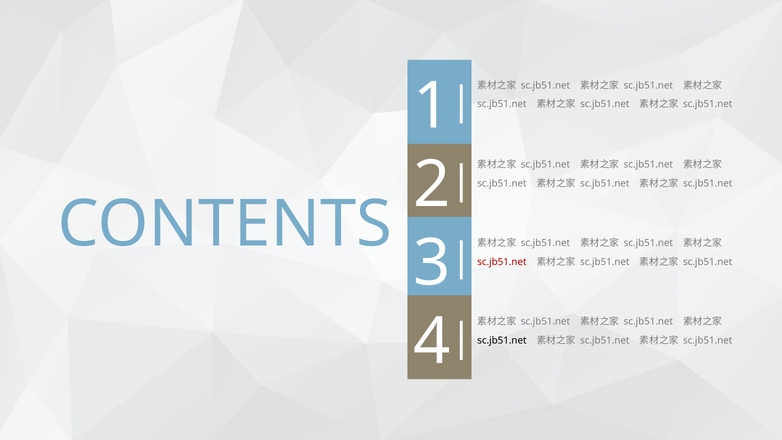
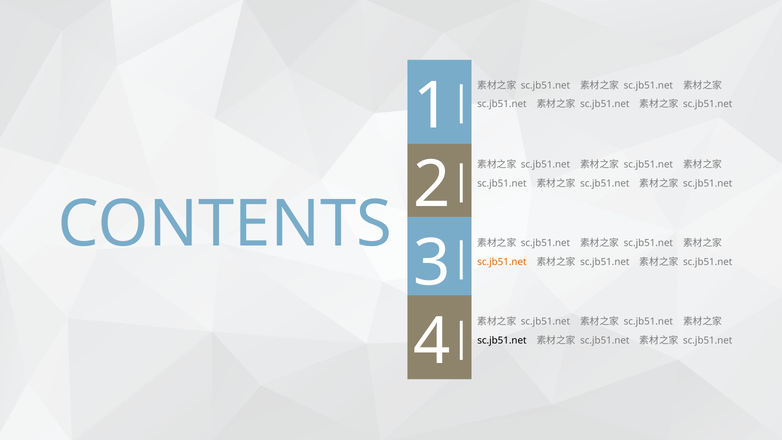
sc.jb51.net colour: red -> orange (502, 262)
